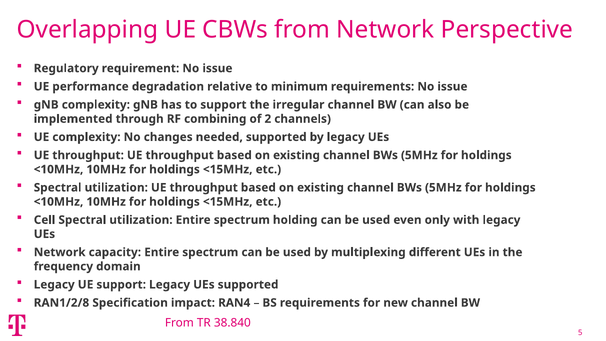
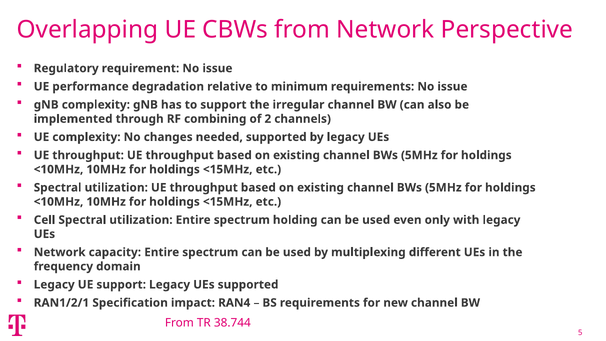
RAN1/2/8: RAN1/2/8 -> RAN1/2/1 (61, 303)
38.840: 38.840 -> 38.744 (232, 323)
